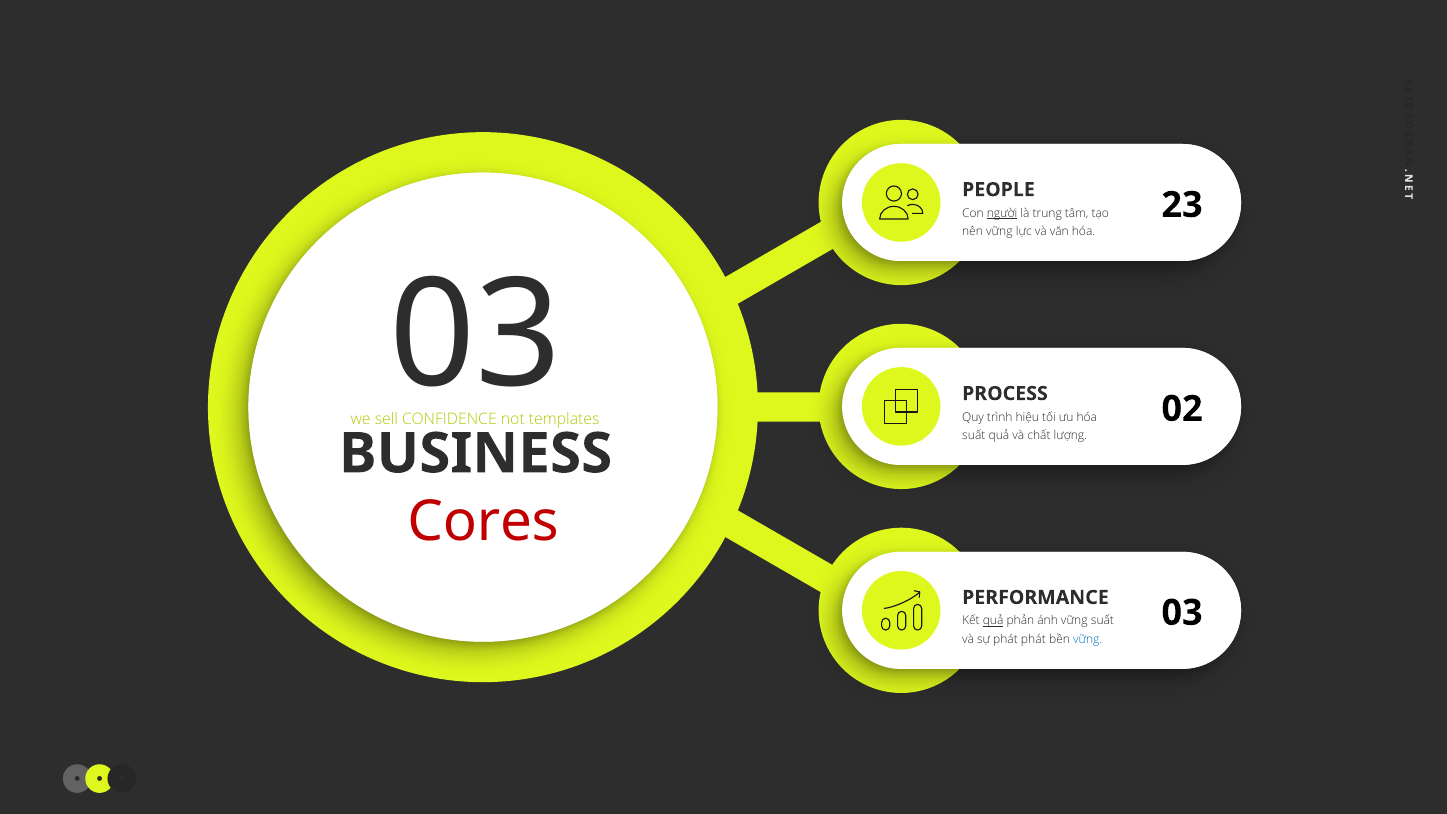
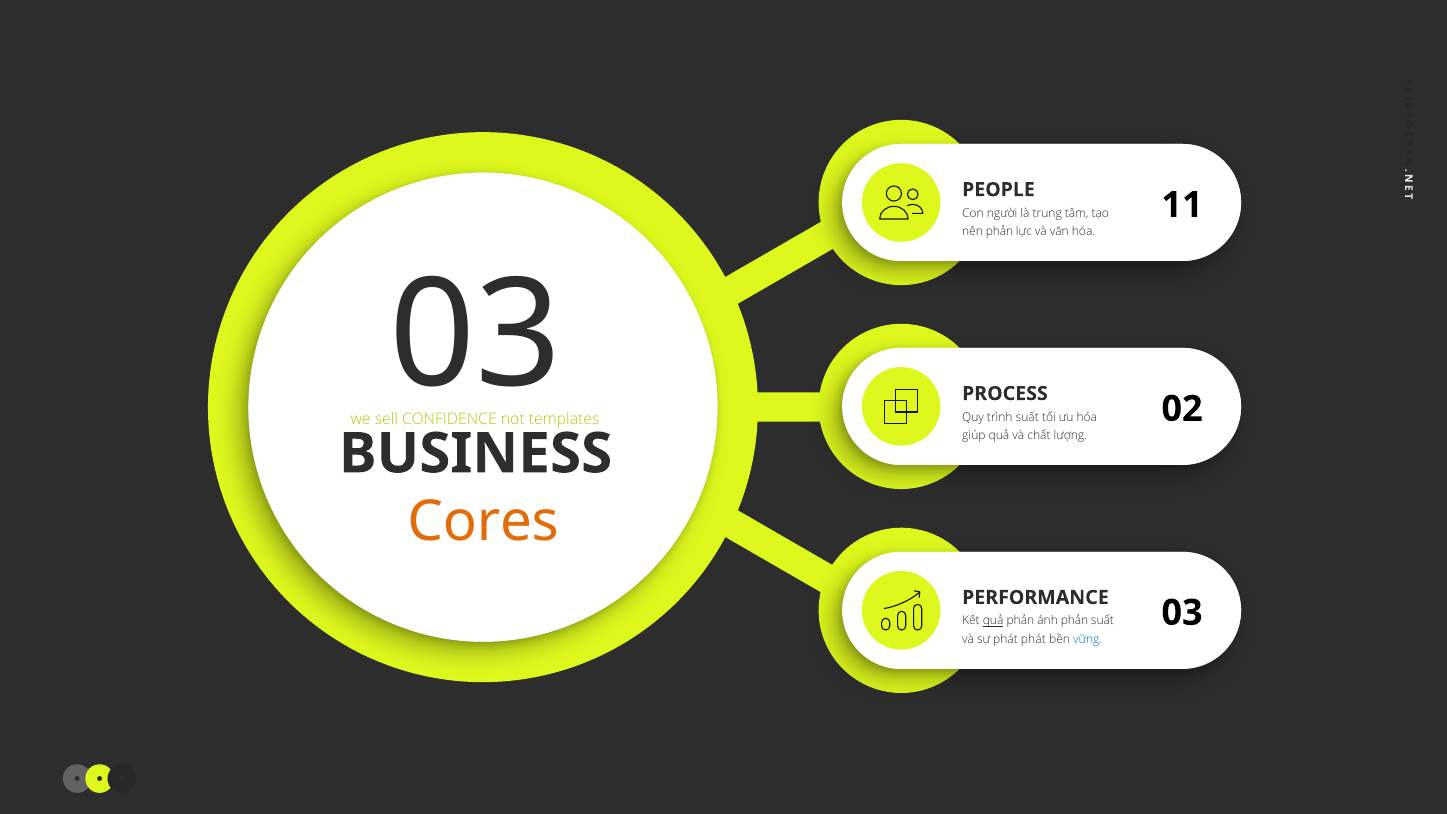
người underline: present -> none (1002, 213)
nên vững: vững -> phản (999, 232)
23: 23 -> 11 (1182, 205)
trình hiệu: hiệu -> suất (1027, 417)
suất: suất -> giúp (974, 436)
Cores colour: red -> orange (483, 522)
ánh vững: vững -> phản (1074, 621)
